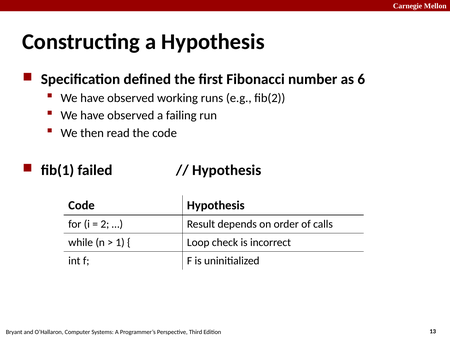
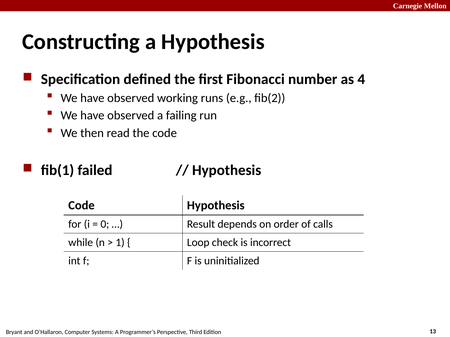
6: 6 -> 4 (361, 79)
2: 2 -> 0 (105, 225)
